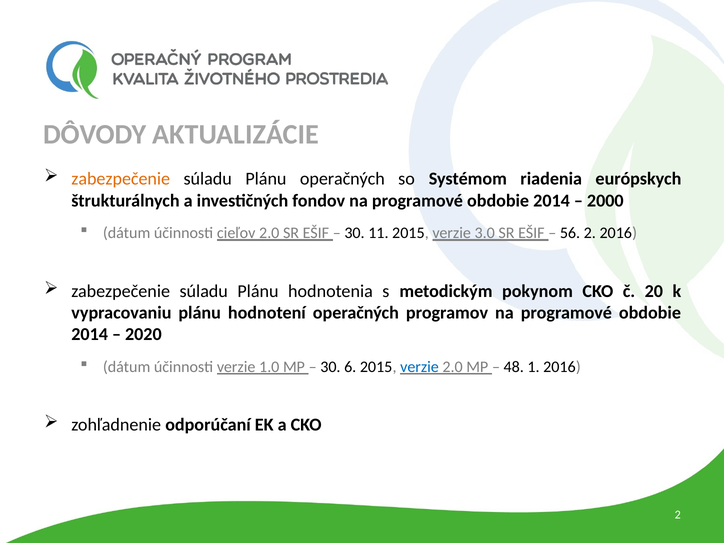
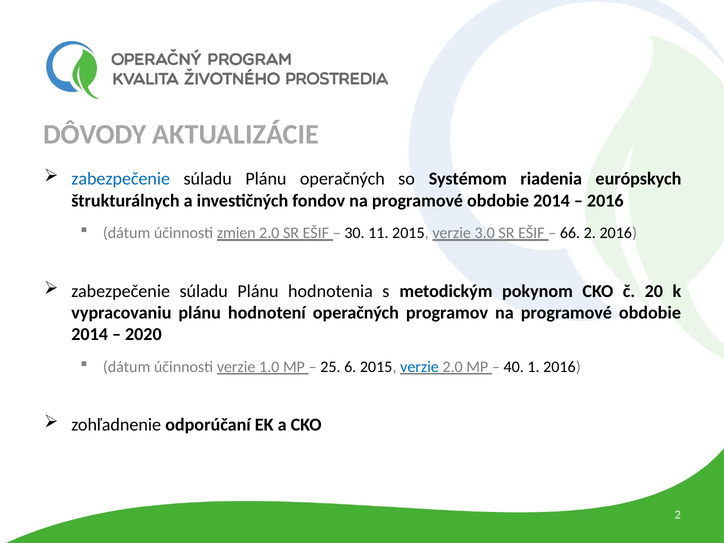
zabezpečenie colour: orange -> blue (121, 179)
2000: 2000 -> 2016 (605, 201)
cieľov: cieľov -> zmien (236, 233)
56: 56 -> 66 (570, 233)
30: 30 -> 25 (330, 367)
48: 48 -> 40 (514, 367)
